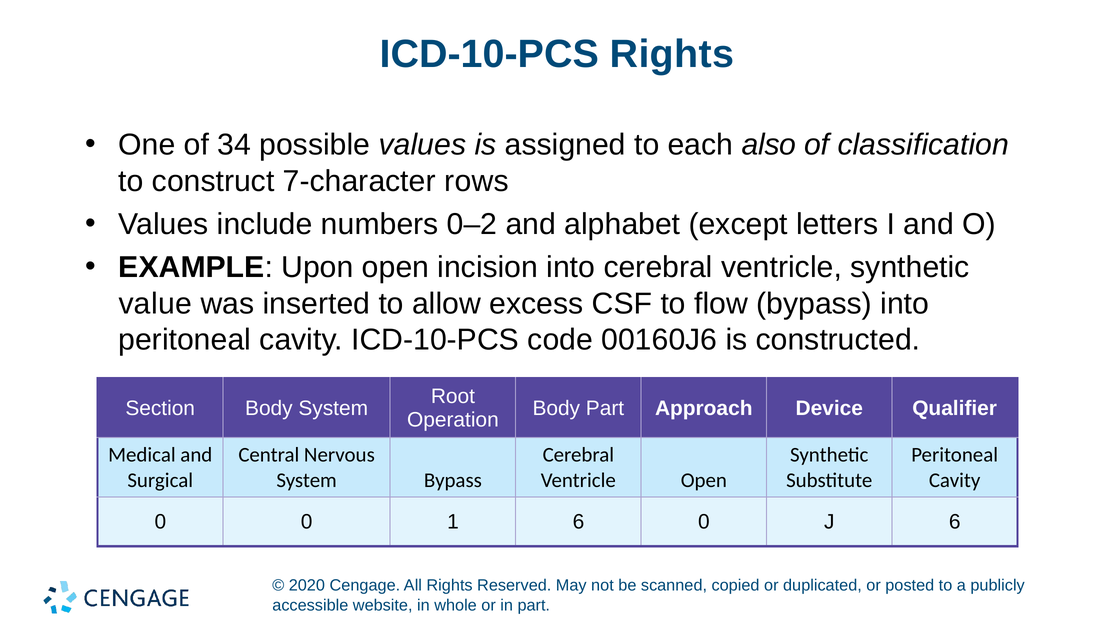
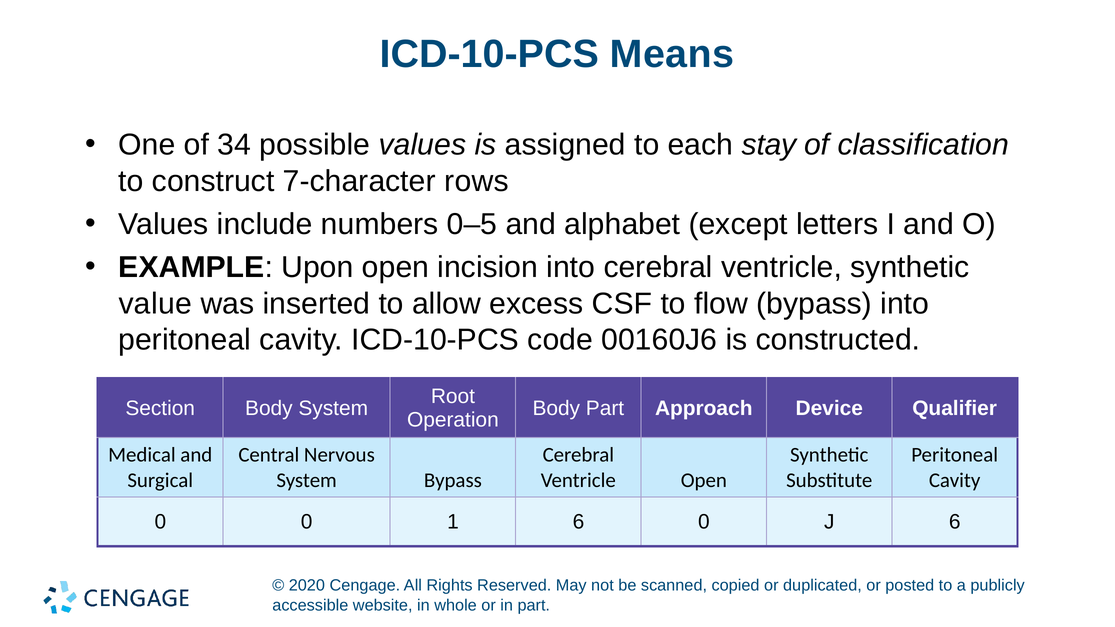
ICD-10-PCS Rights: Rights -> Means (672, 54)
also: also -> stay (769, 145)
0–2: 0–2 -> 0–5 (472, 224)
